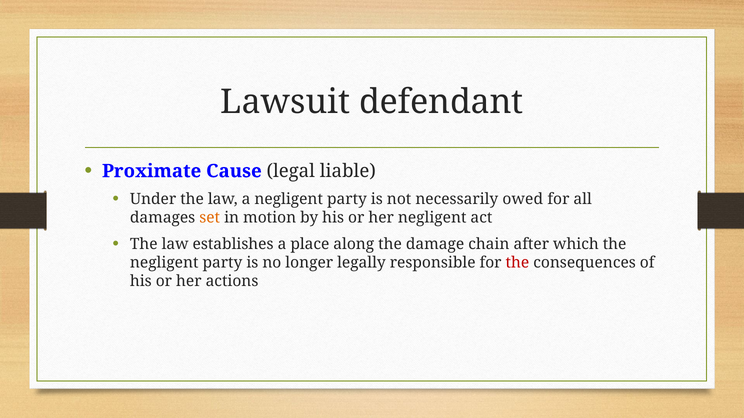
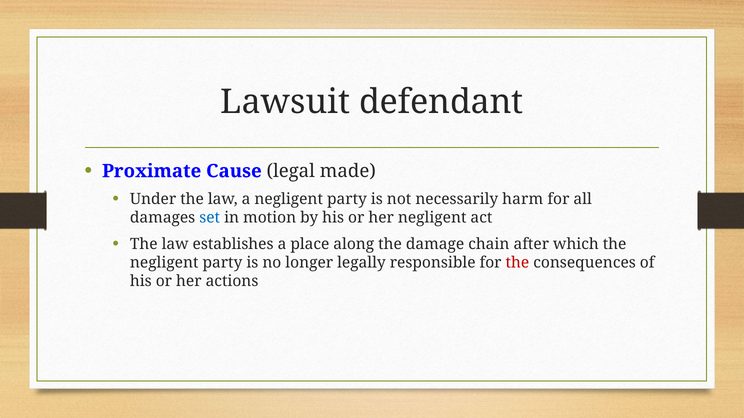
liable: liable -> made (348, 171)
owed: owed -> harm (523, 199)
set colour: orange -> blue (210, 218)
